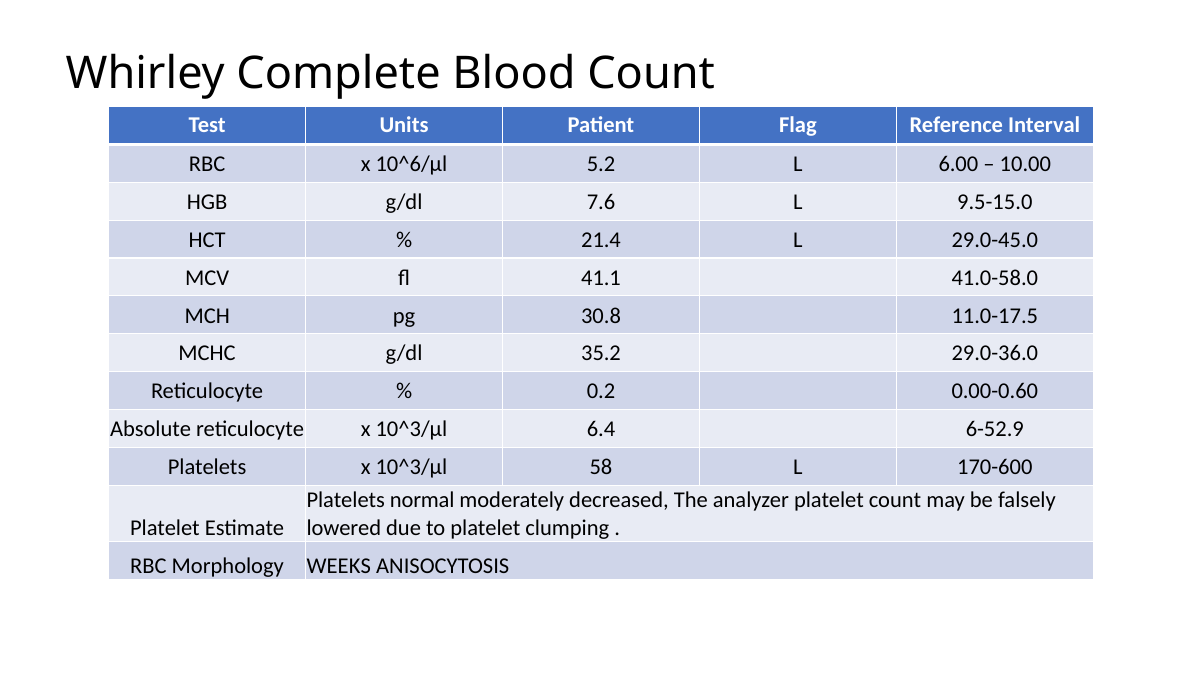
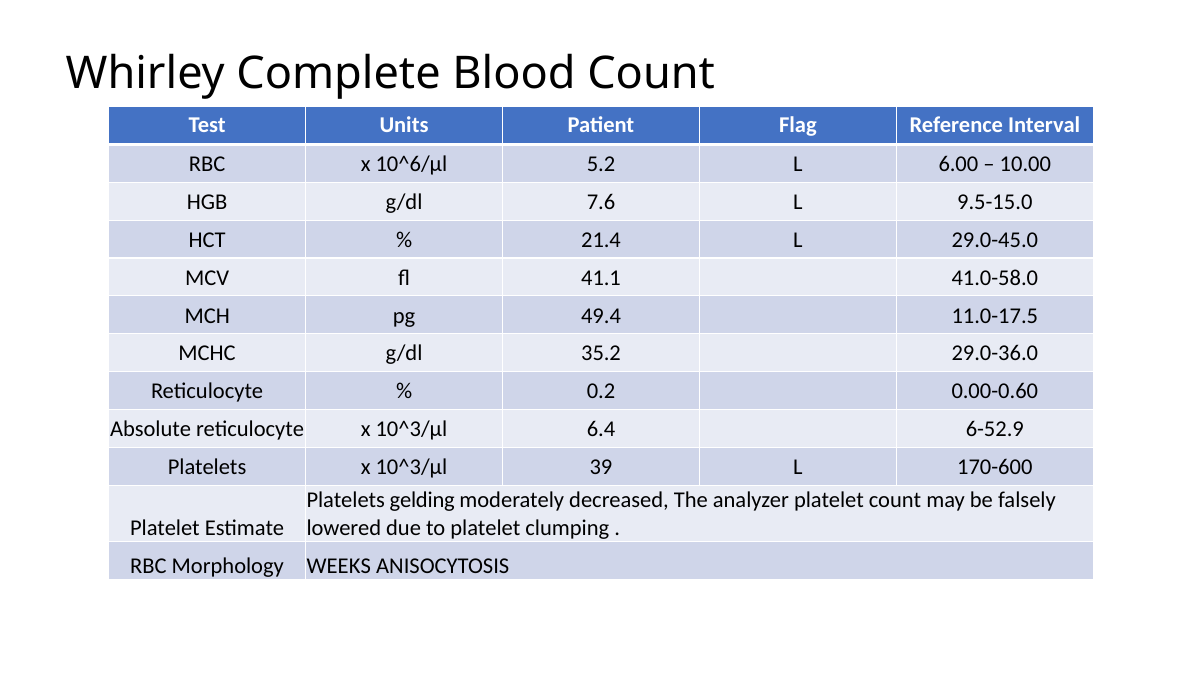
30.8: 30.8 -> 49.4 (601, 316)
58: 58 -> 39 (601, 467)
normal: normal -> gelding (422, 500)
